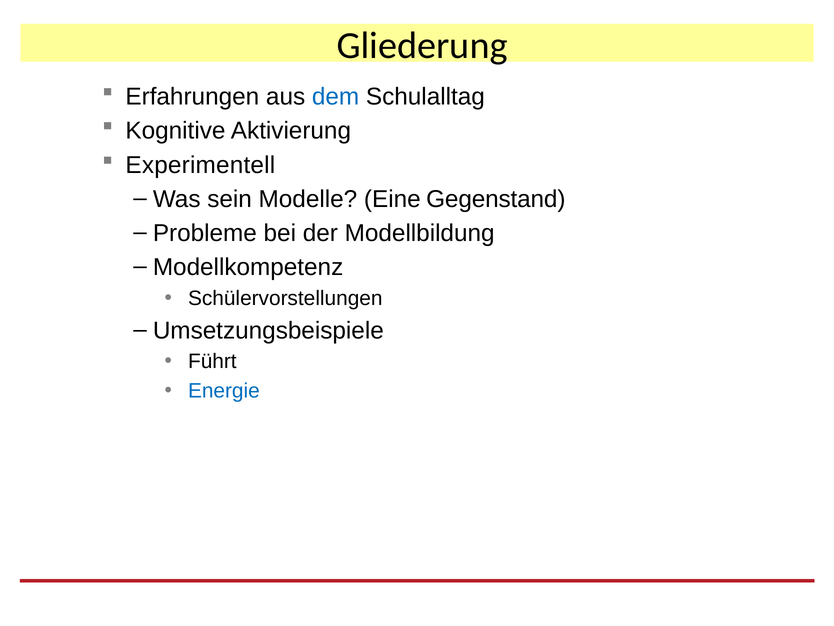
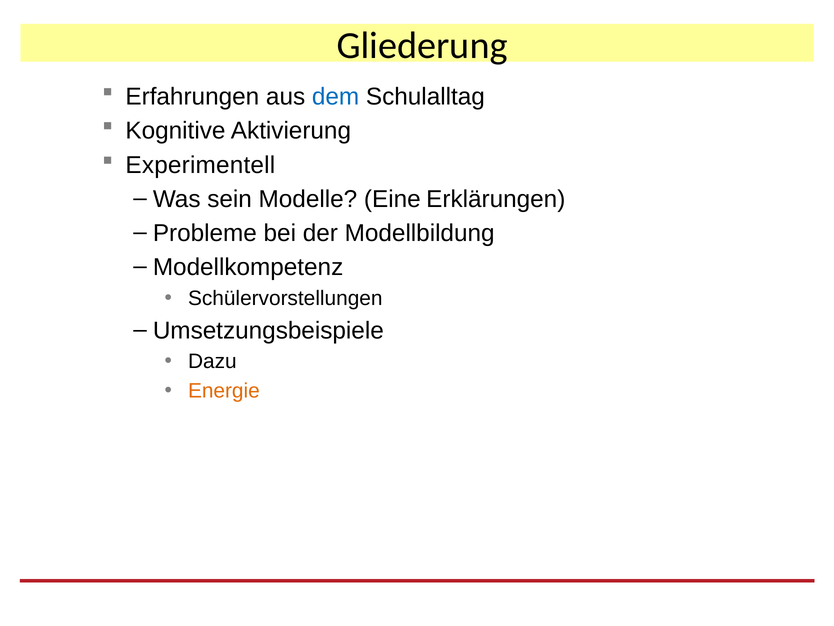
Gegenstand: Gegenstand -> Erklärungen (496, 199)
Führt: Führt -> Dazu (212, 361)
Energie colour: blue -> orange (224, 390)
